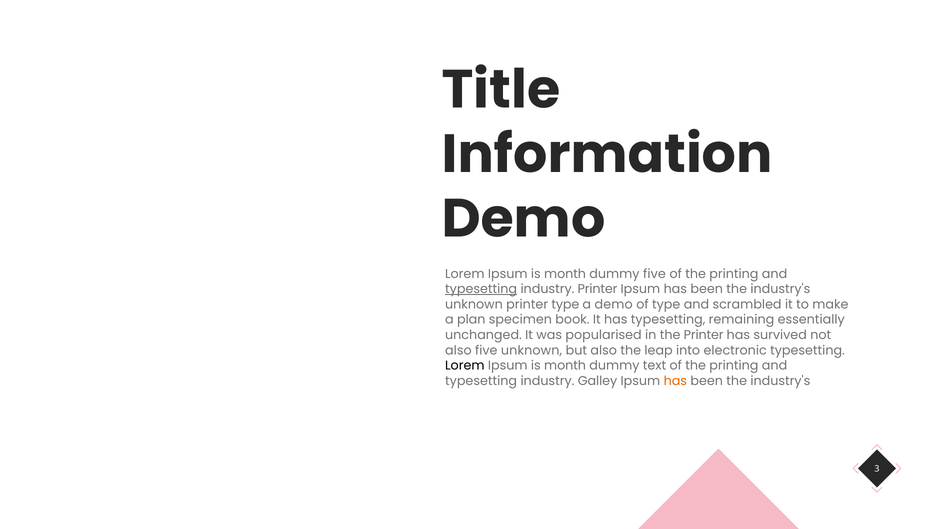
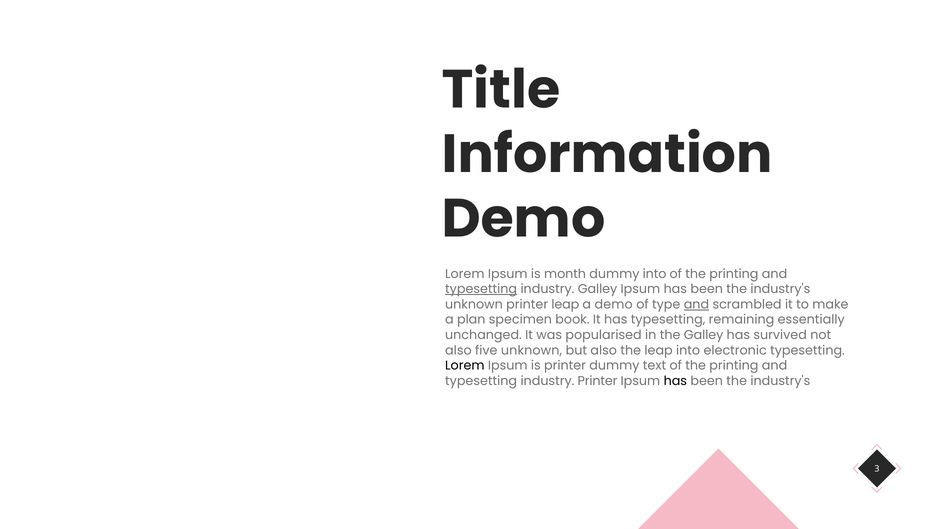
dummy five: five -> into (655, 274)
industry Printer: Printer -> Galley (597, 289)
printer type: type -> leap (565, 304)
and underline: none -> present (696, 304)
the Printer: Printer -> Galley (704, 335)
month: month -> printer (565, 366)
industry Galley: Galley -> Printer (598, 381)
has colour: orange -> black (675, 381)
